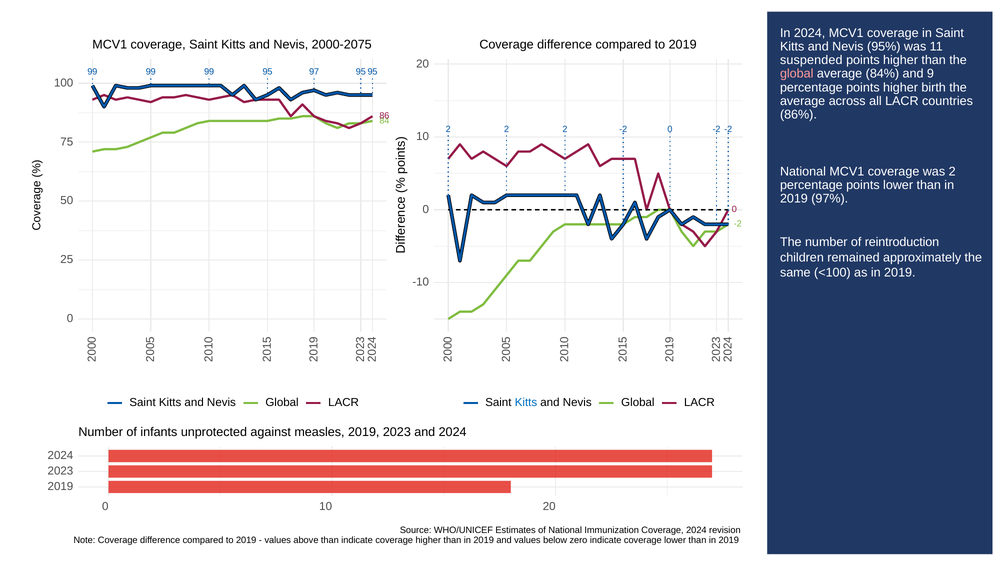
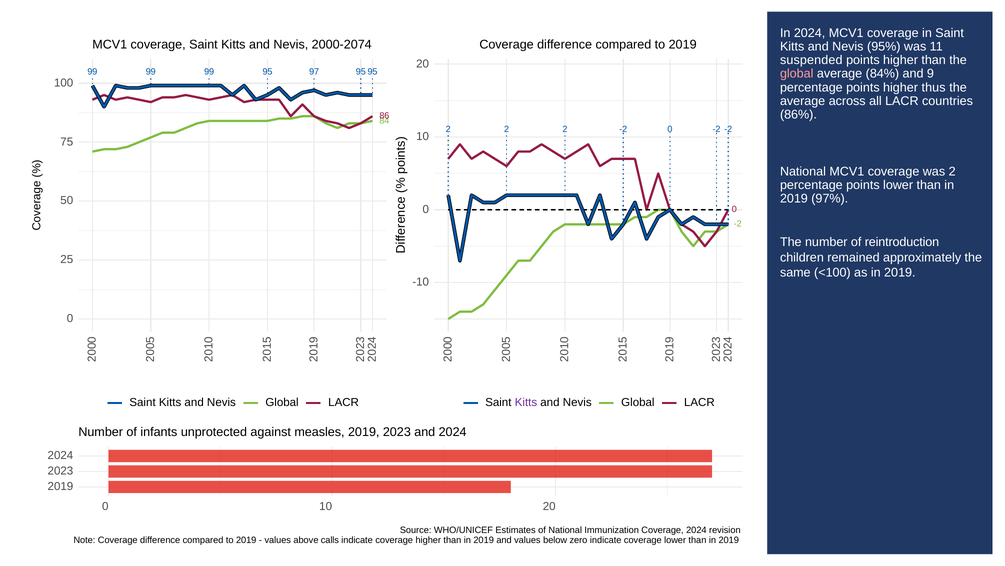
2000-2075: 2000-2075 -> 2000-2074 (342, 44)
birth: birth -> thus (934, 87)
Kitts colour: blue -> purple (526, 402)
above than: than -> calls (330, 540)
